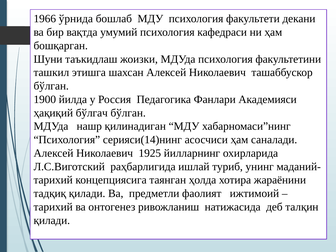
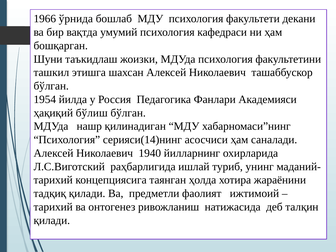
1900: 1900 -> 1954 (45, 99)
бўлгач: бўлгач -> бўлиш (92, 113)
1925: 1925 -> 1940 (150, 153)
